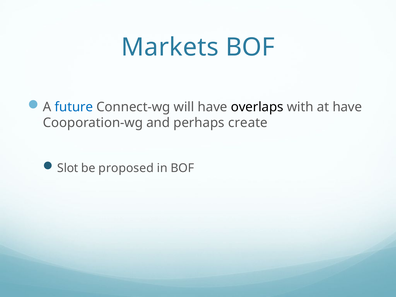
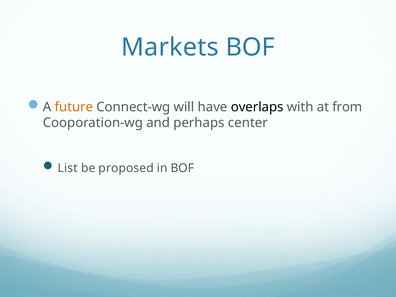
future colour: blue -> orange (74, 107)
at have: have -> from (347, 107)
create: create -> center (248, 123)
Slot: Slot -> List (68, 168)
